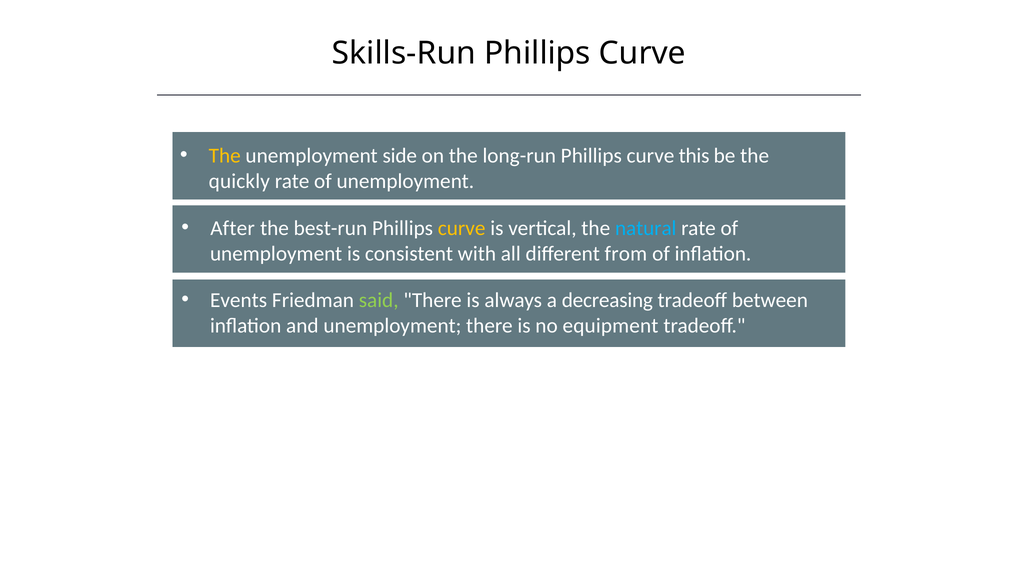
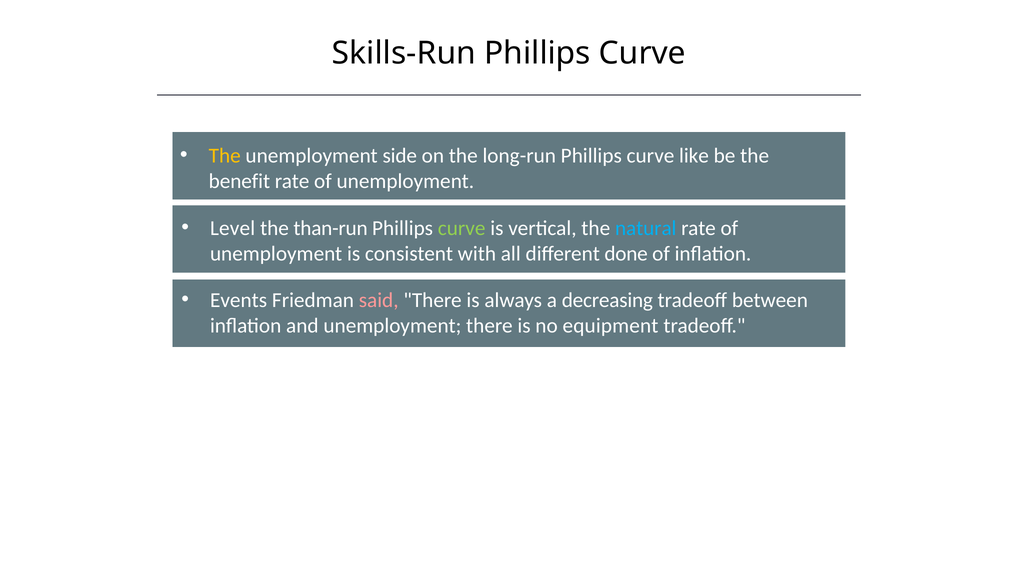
this: this -> like (694, 155)
quickly: quickly -> benefit (239, 181)
After: After -> Level (233, 228)
best-run: best-run -> than-run (331, 228)
curve colour: yellow -> light green (462, 228)
from: from -> done (626, 253)
said colour: light green -> pink (379, 300)
